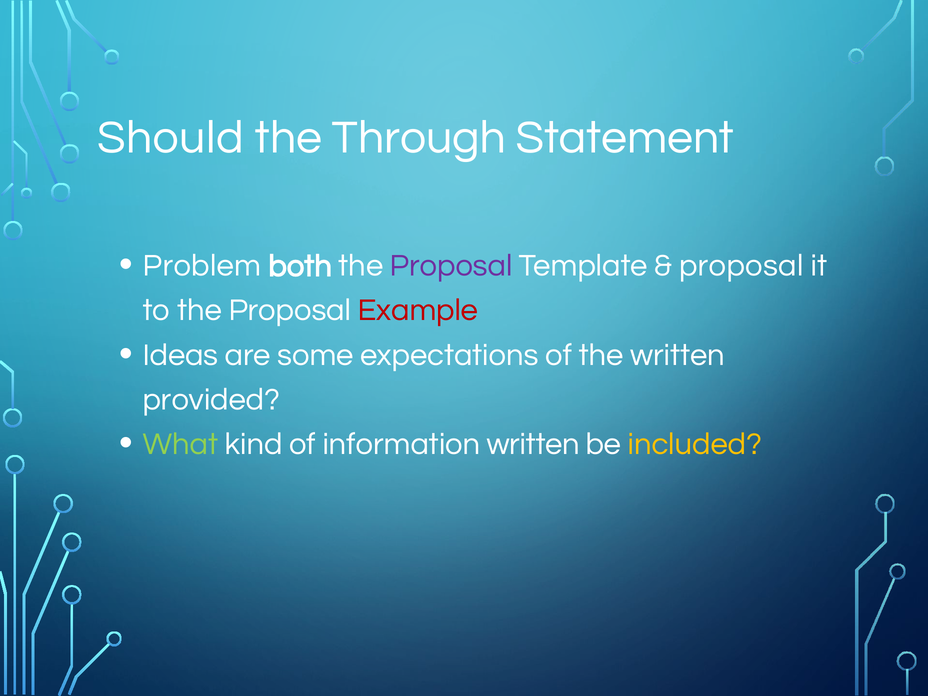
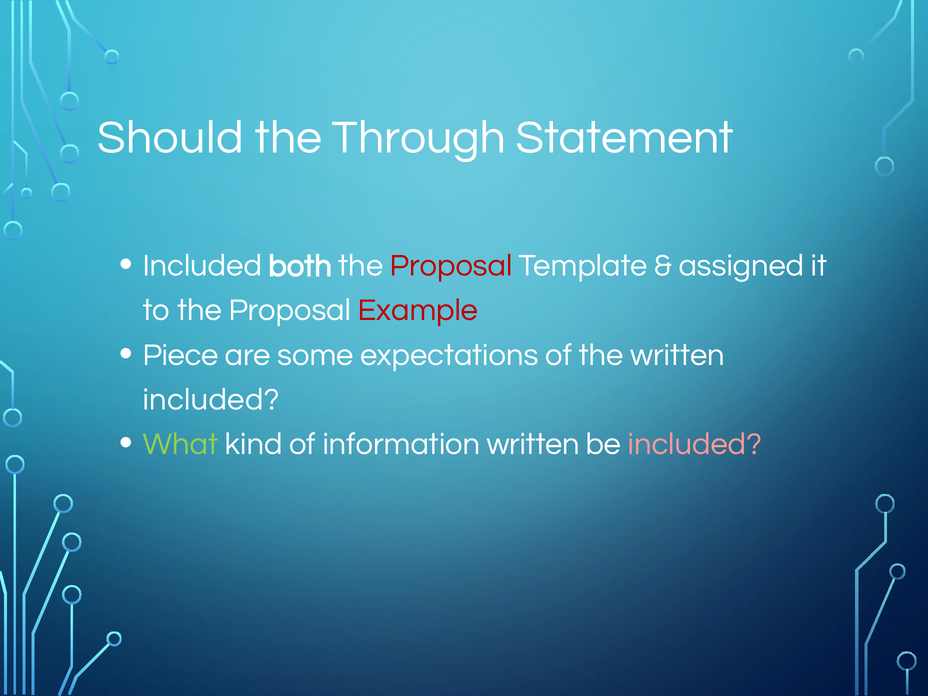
Problem: Problem -> Included (202, 266)
Proposal colour: purple -> red (451, 266)
proposal: proposal -> assigned (741, 266)
Ideas: Ideas -> Piece (180, 355)
provided: provided -> included (211, 399)
included colour: yellow -> pink (695, 444)
